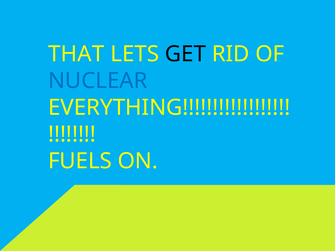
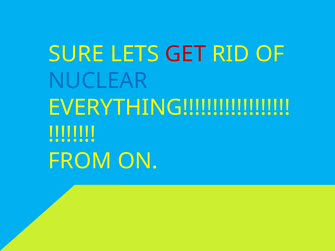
THAT: THAT -> SURE (76, 54)
GET colour: black -> red (185, 54)
FUELS: FUELS -> FROM (80, 161)
